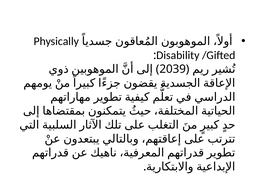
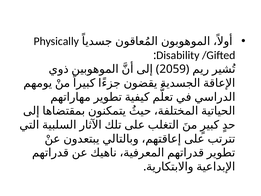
2039: 2039 -> 2059 (173, 69)
